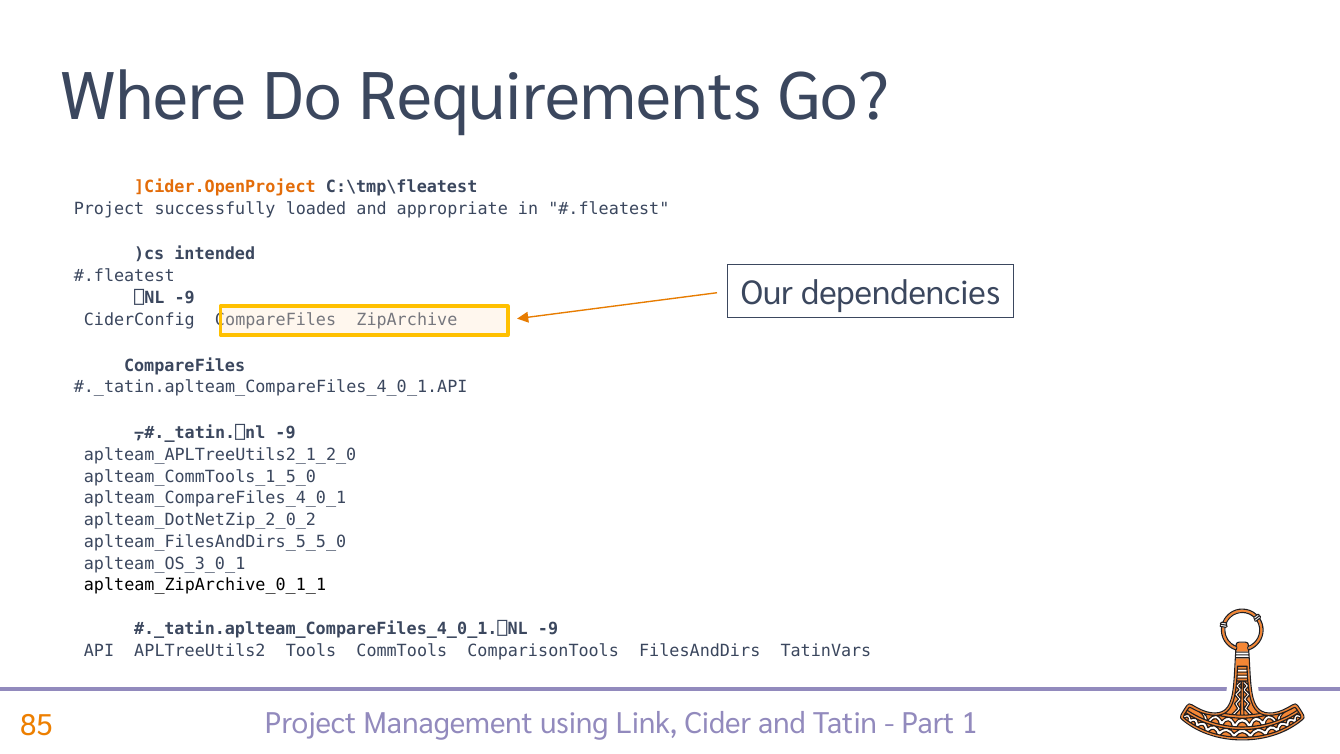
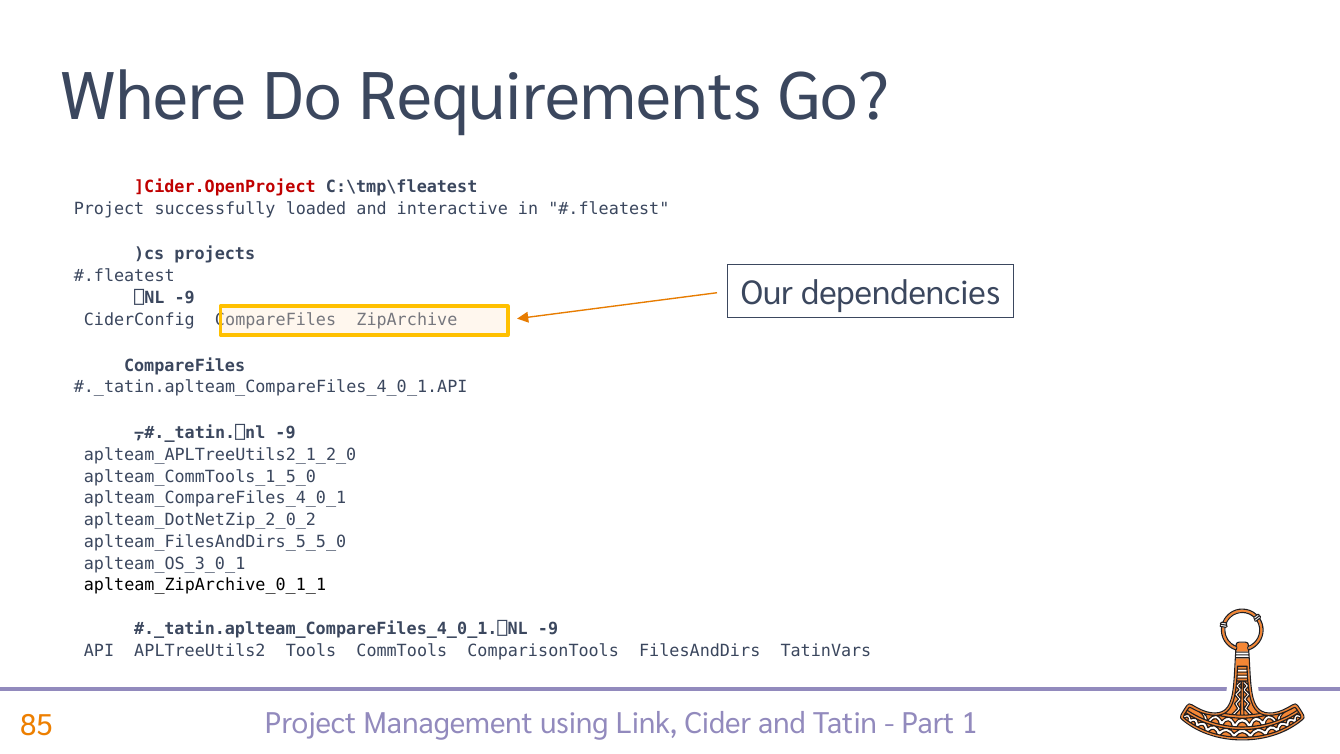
]Cider.OpenProject colour: orange -> red (225, 187)
appropriate: appropriate -> interactive (452, 208)
intended: intended -> projects (215, 254)
